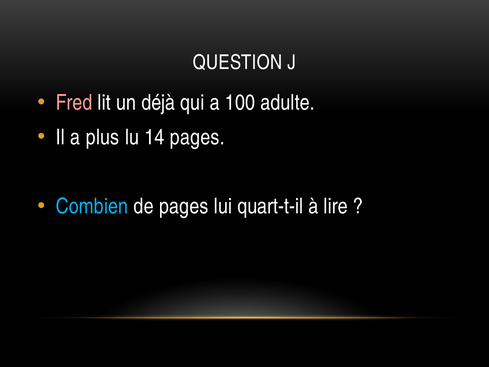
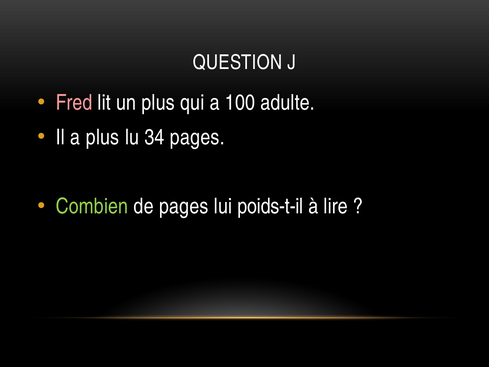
un déjà: déjà -> plus (158, 103)
14: 14 -> 34 (155, 137)
Combien colour: light blue -> light green (92, 206)
quart-t-il: quart-t-il -> poids-t-il (270, 206)
